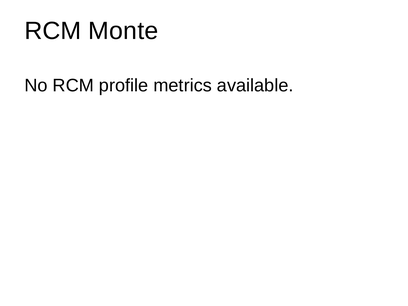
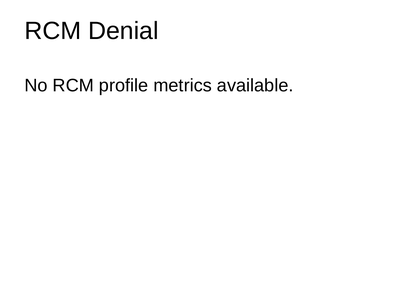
Monte: Monte -> Denial (123, 31)
